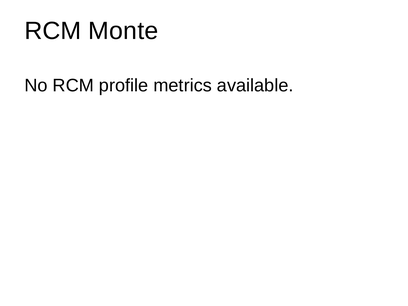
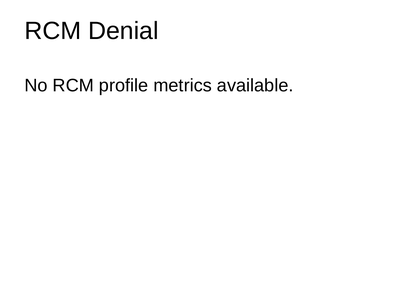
Monte: Monte -> Denial (123, 31)
